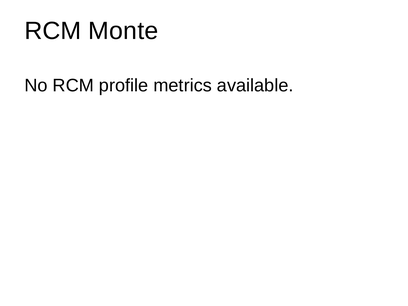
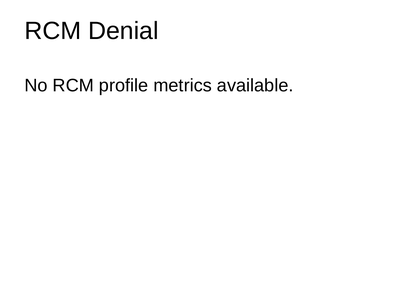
Monte: Monte -> Denial (123, 31)
